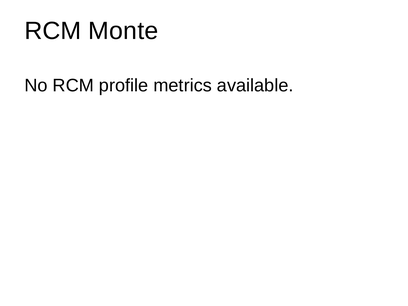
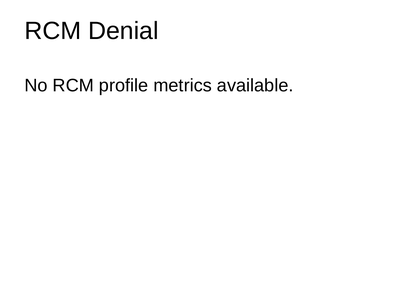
Monte: Monte -> Denial (123, 31)
